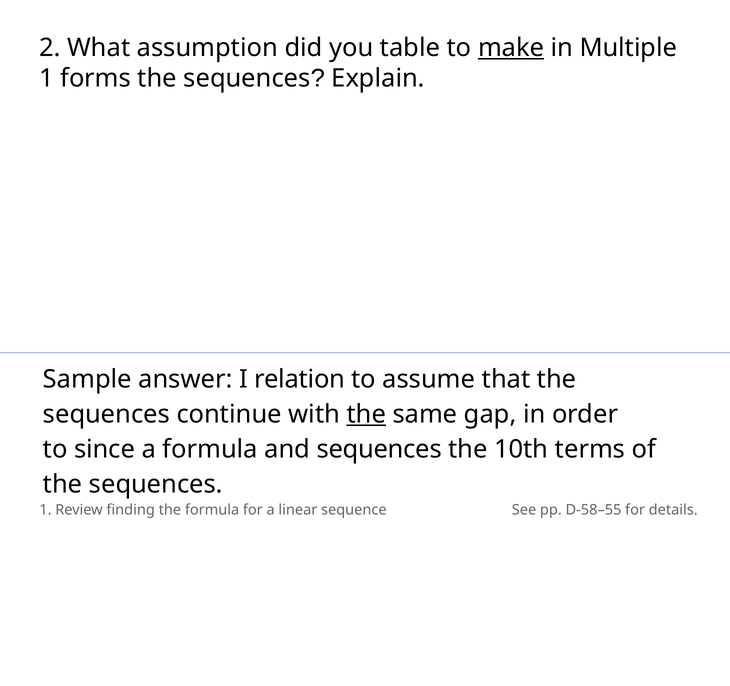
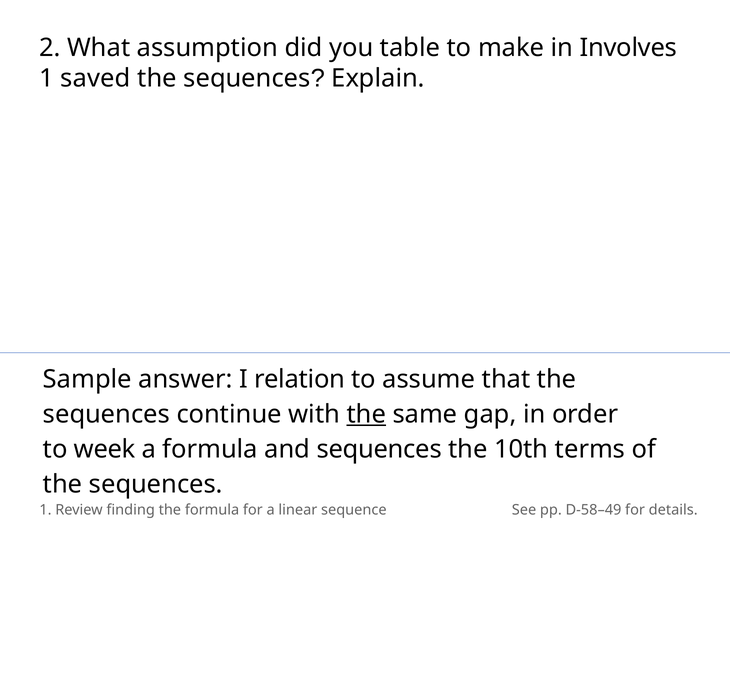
make underline: present -> none (511, 48)
Multiple: Multiple -> Involves (628, 48)
forms: forms -> saved (96, 78)
since: since -> week (105, 449)
D-58–55: D-58–55 -> D-58–49 (594, 510)
